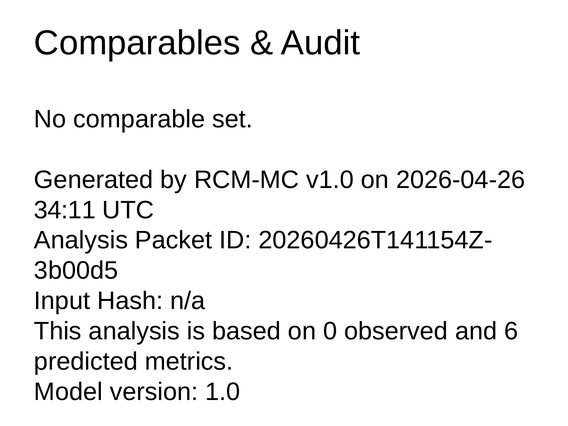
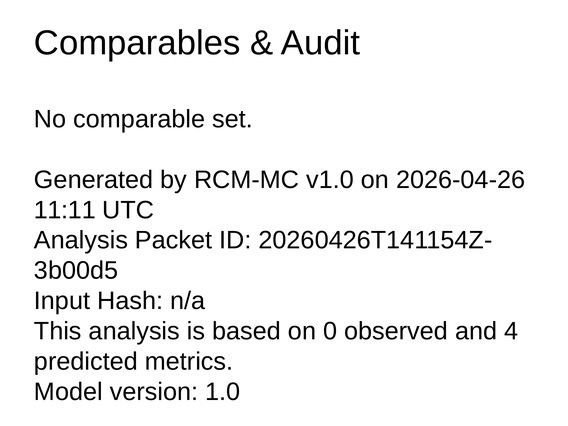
34:11: 34:11 -> 11:11 (65, 210)
6: 6 -> 4 (511, 331)
